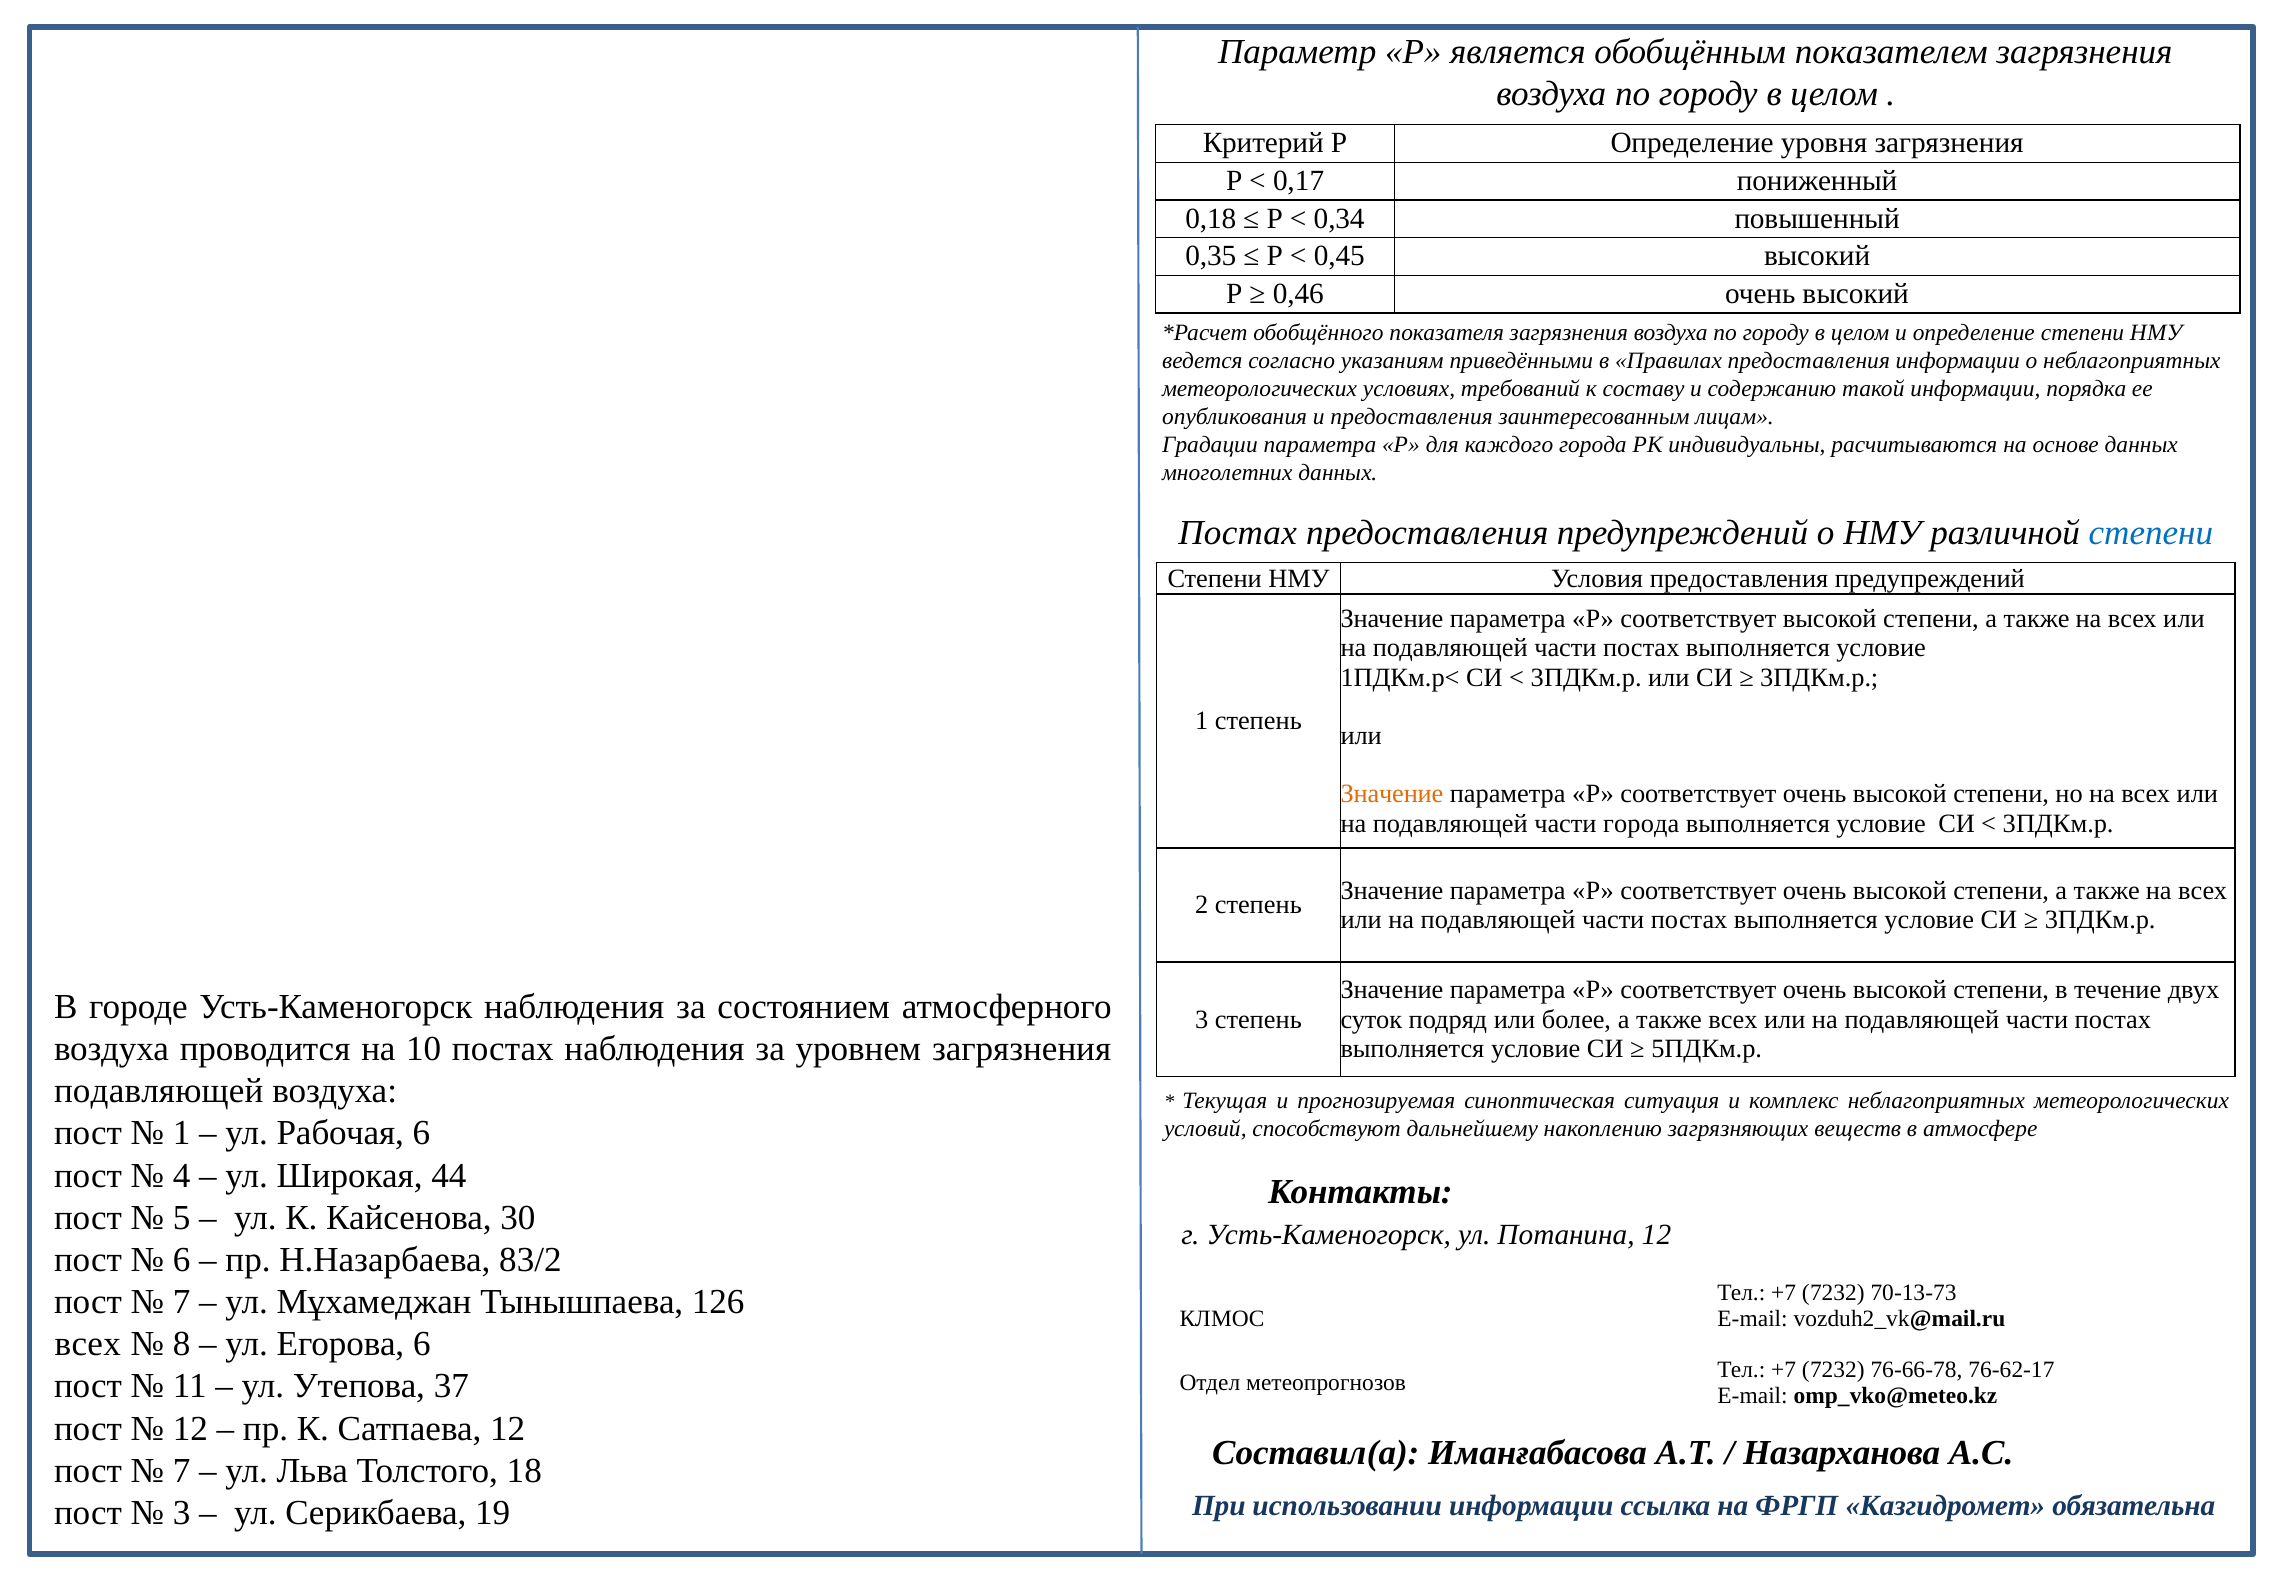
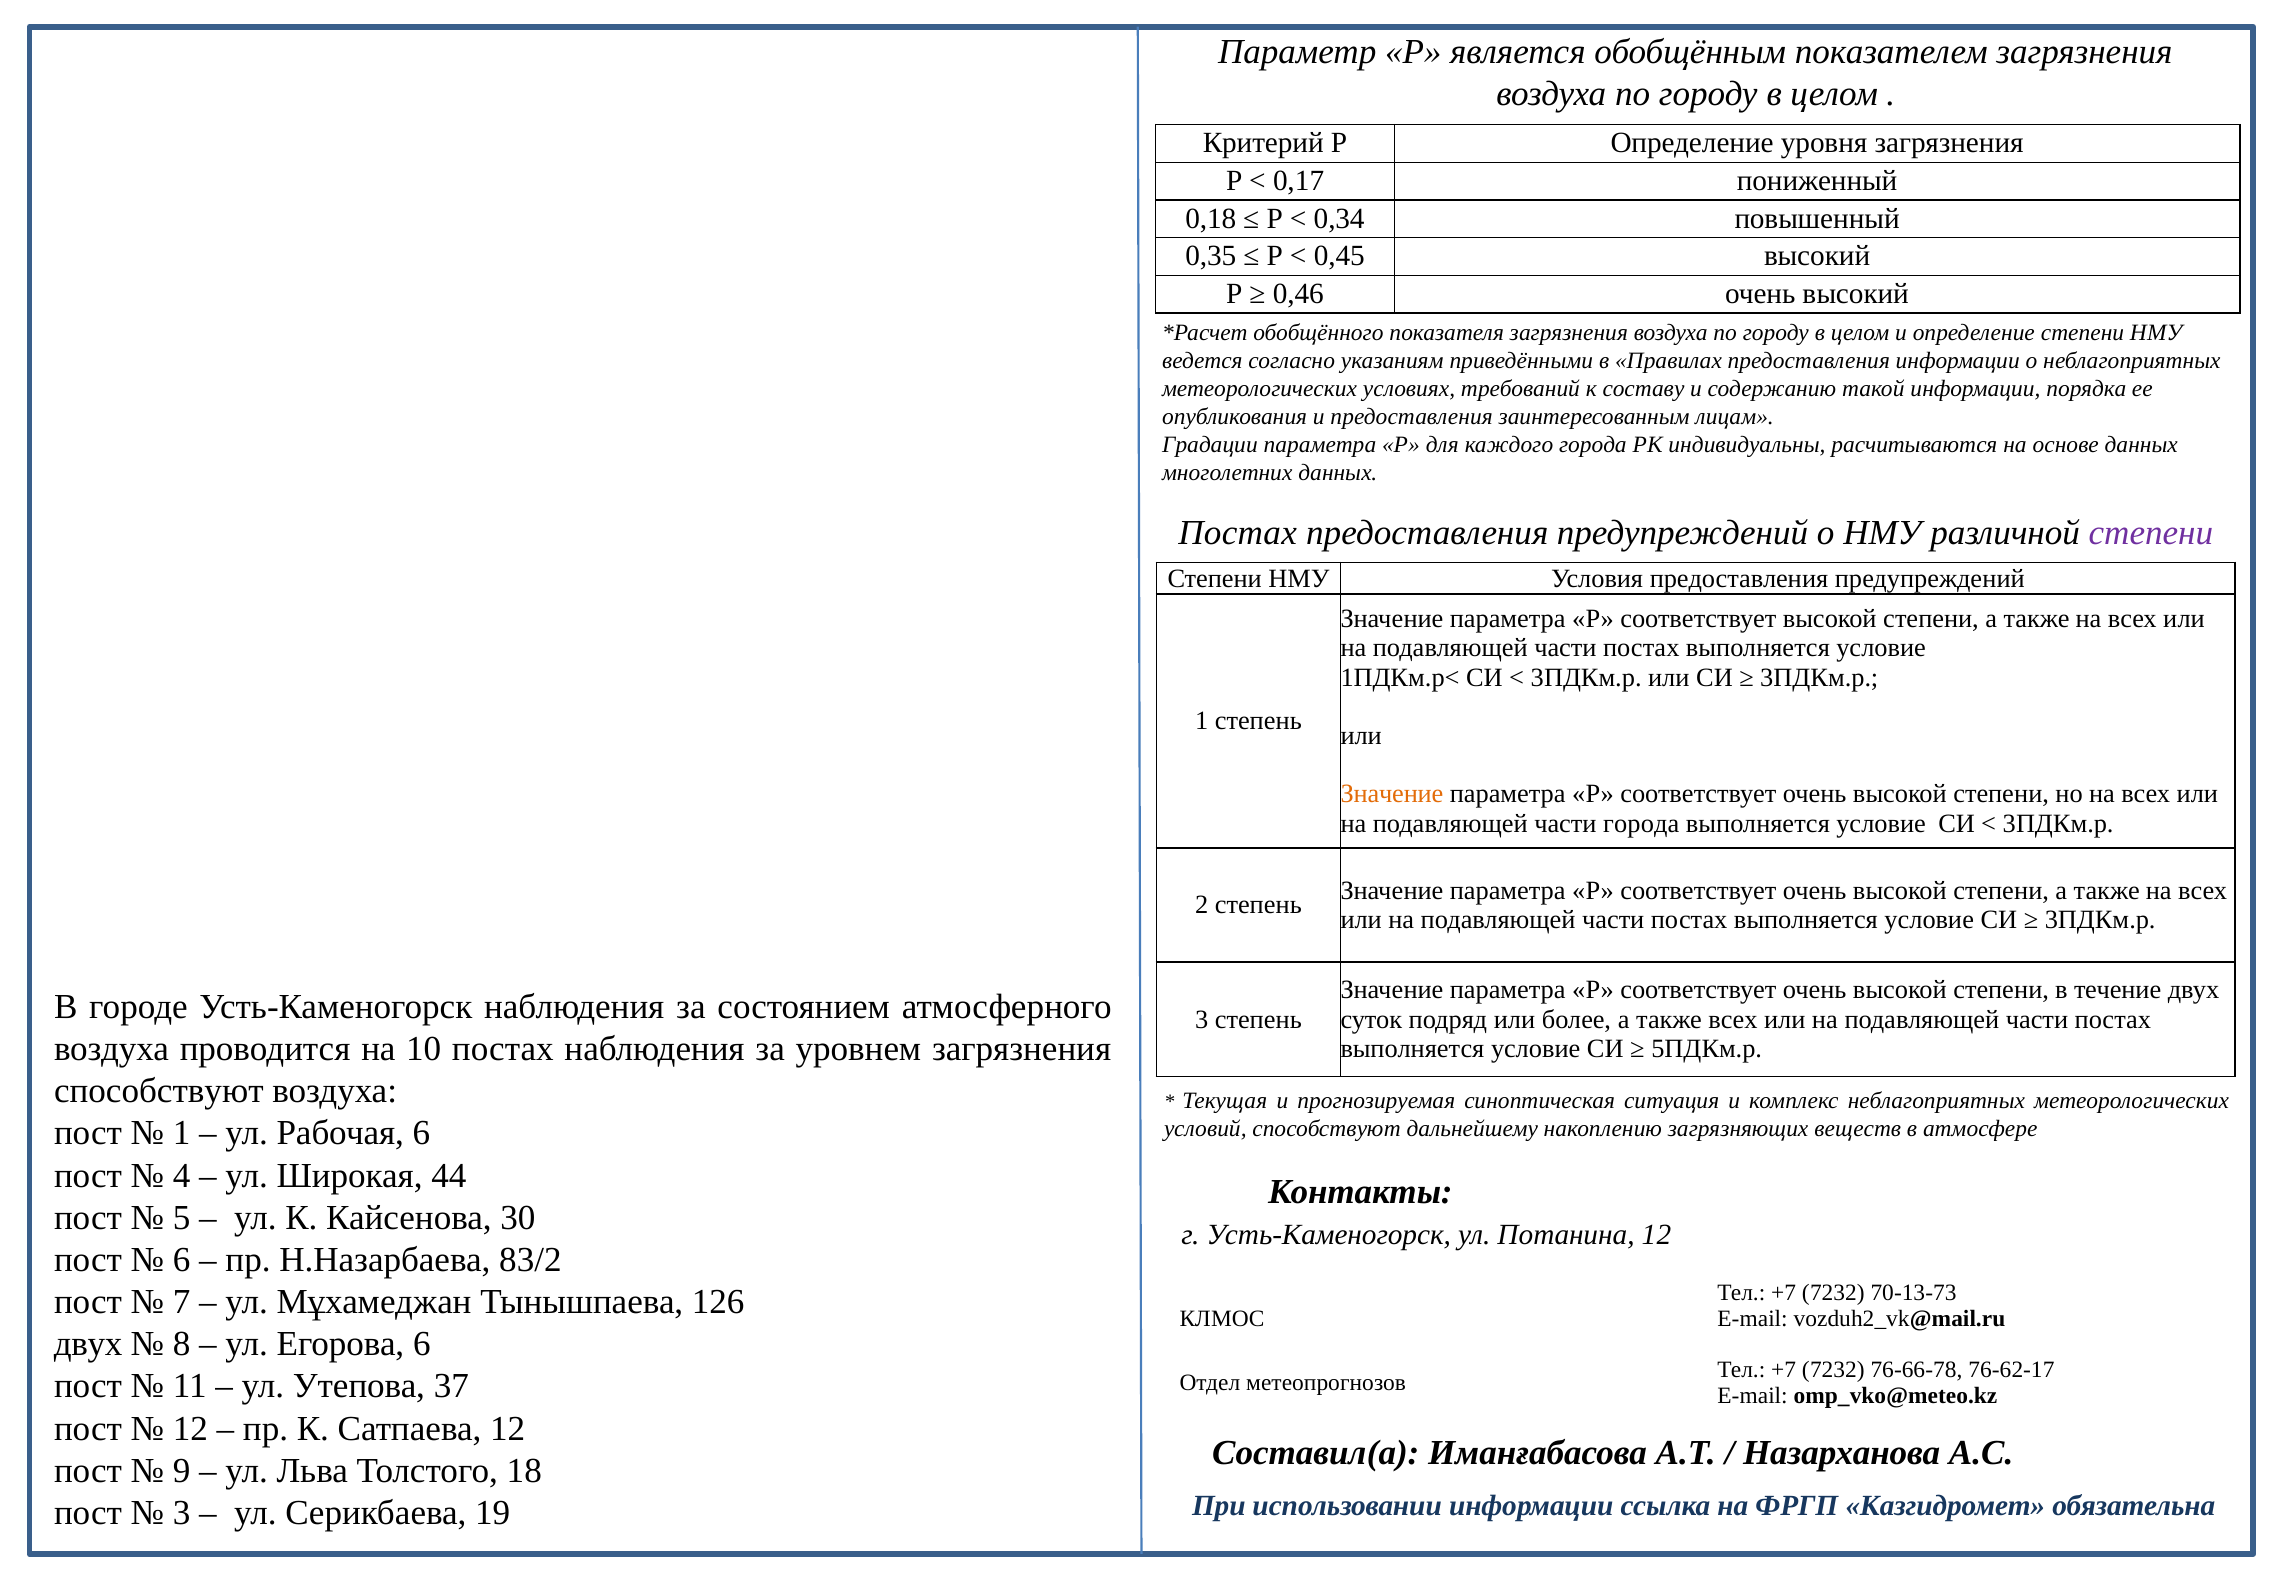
степени colour: blue -> purple (2151, 533)
подавляющей: подавляющей -> способствуют (159, 1091)
всех: всех -> двух (88, 1344)
7: 7 -> 9 (182, 1470)
